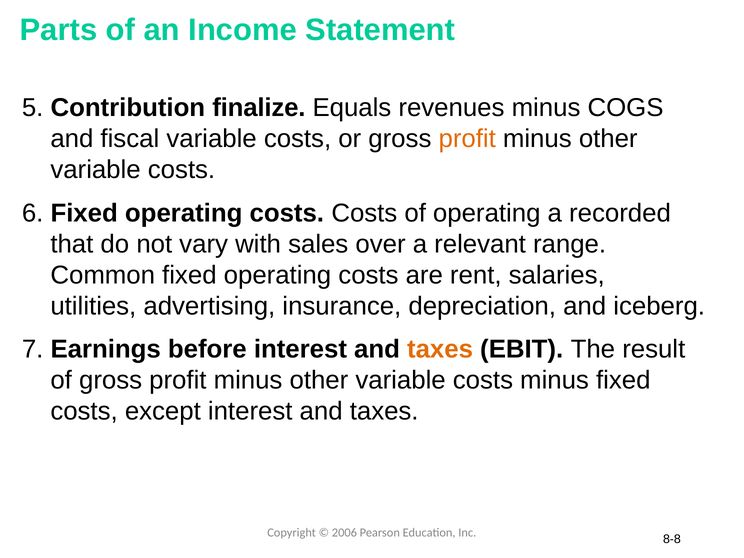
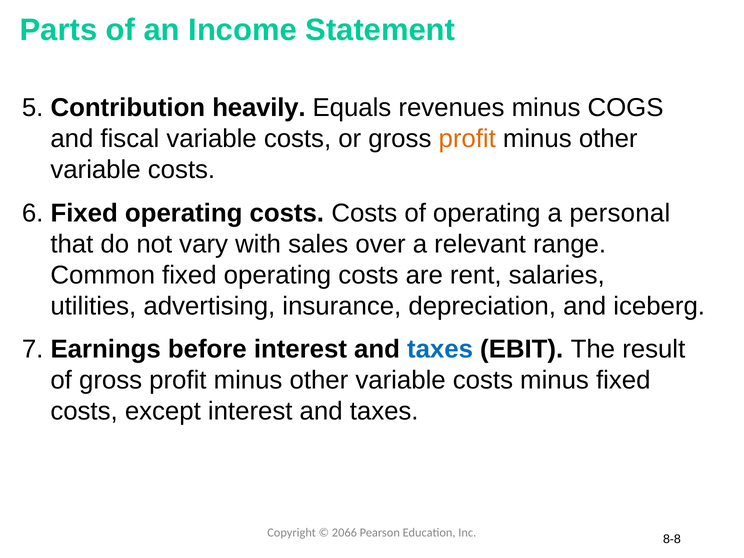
finalize: finalize -> heavily (259, 108)
recorded: recorded -> personal (620, 213)
taxes colour: orange -> blue (440, 349)
2006: 2006 -> 2066 (344, 533)
